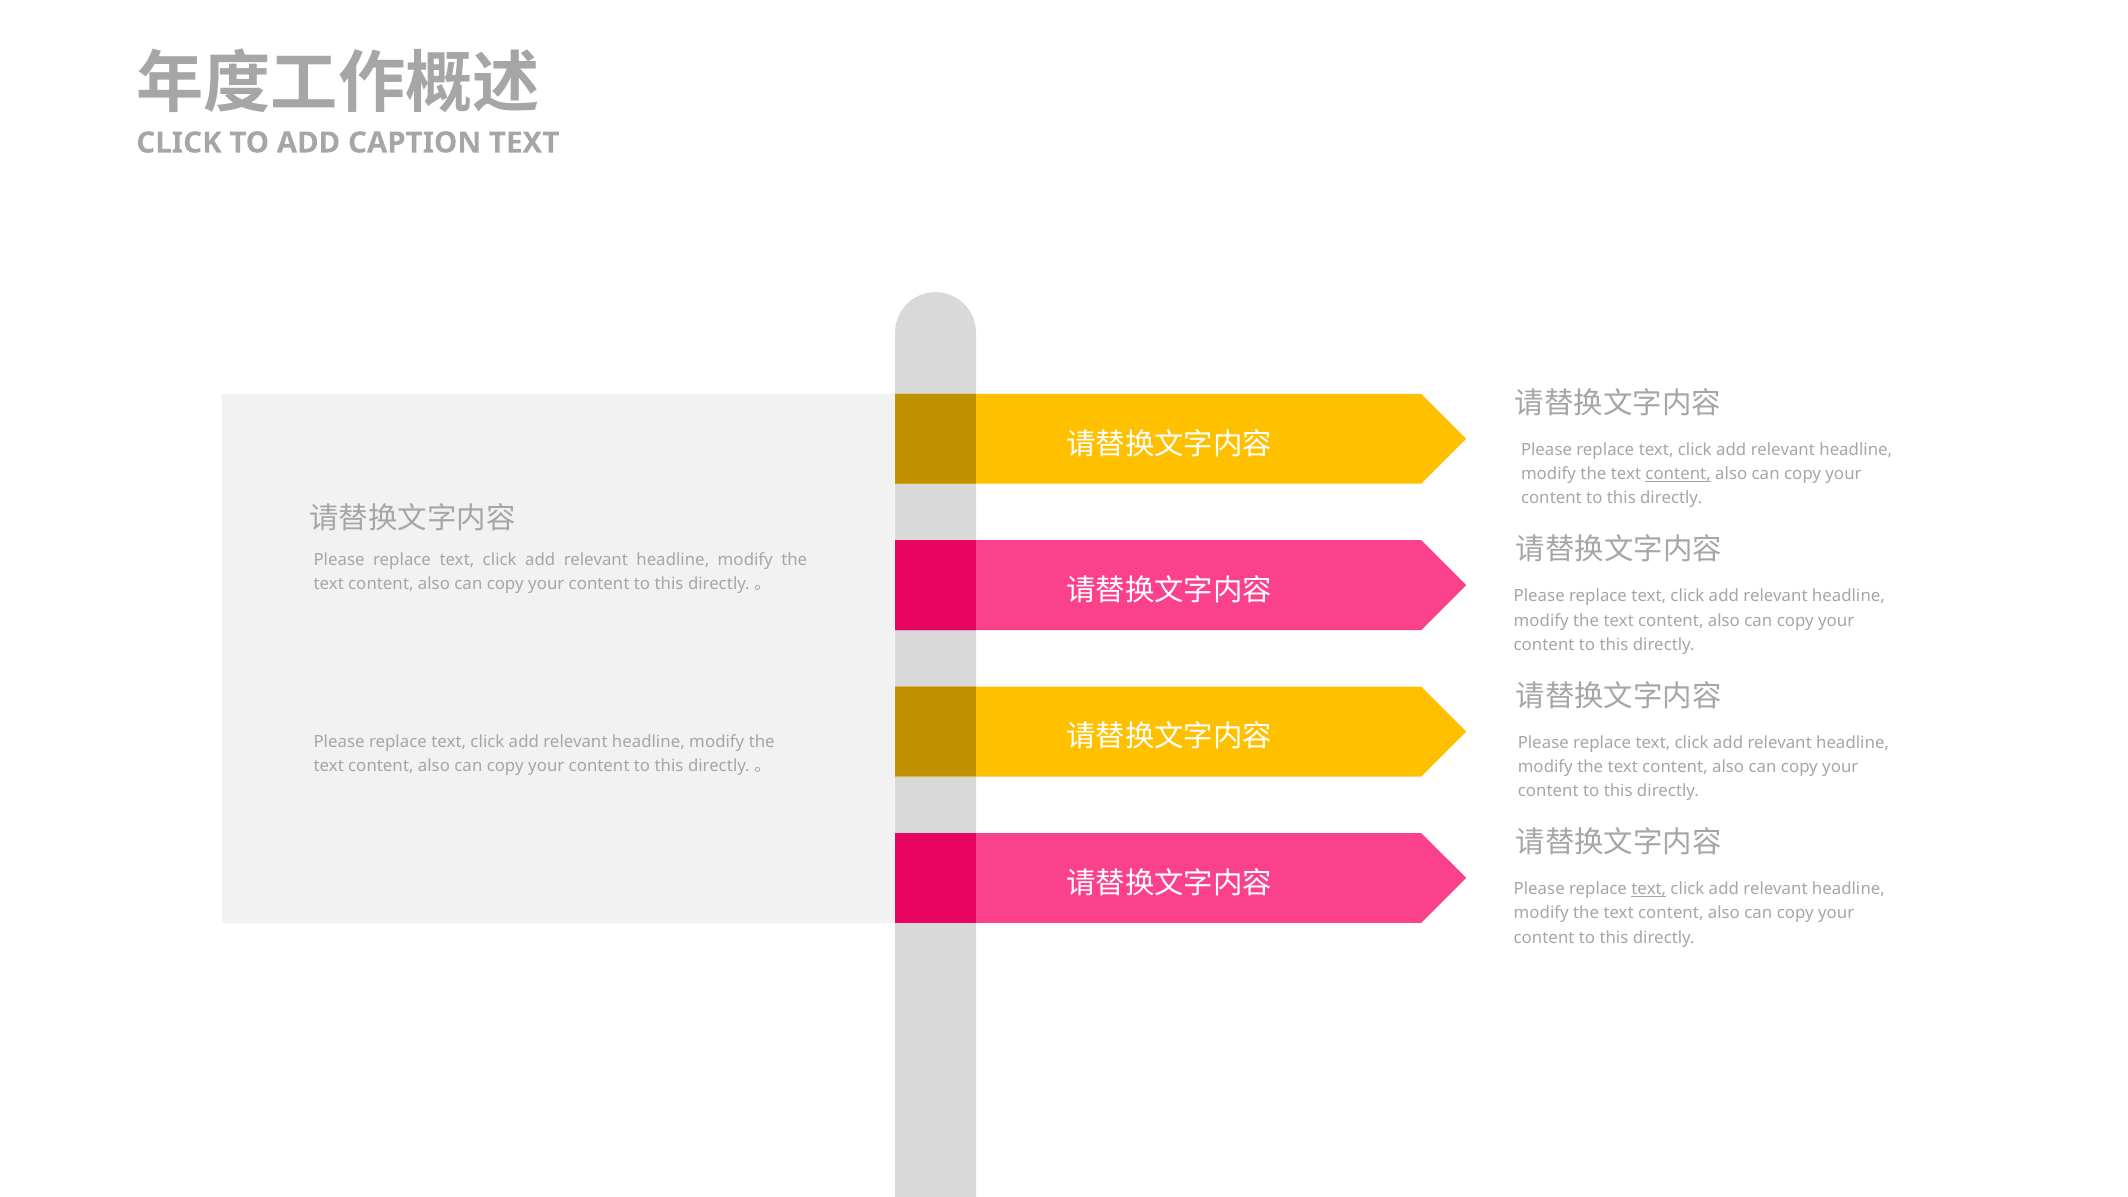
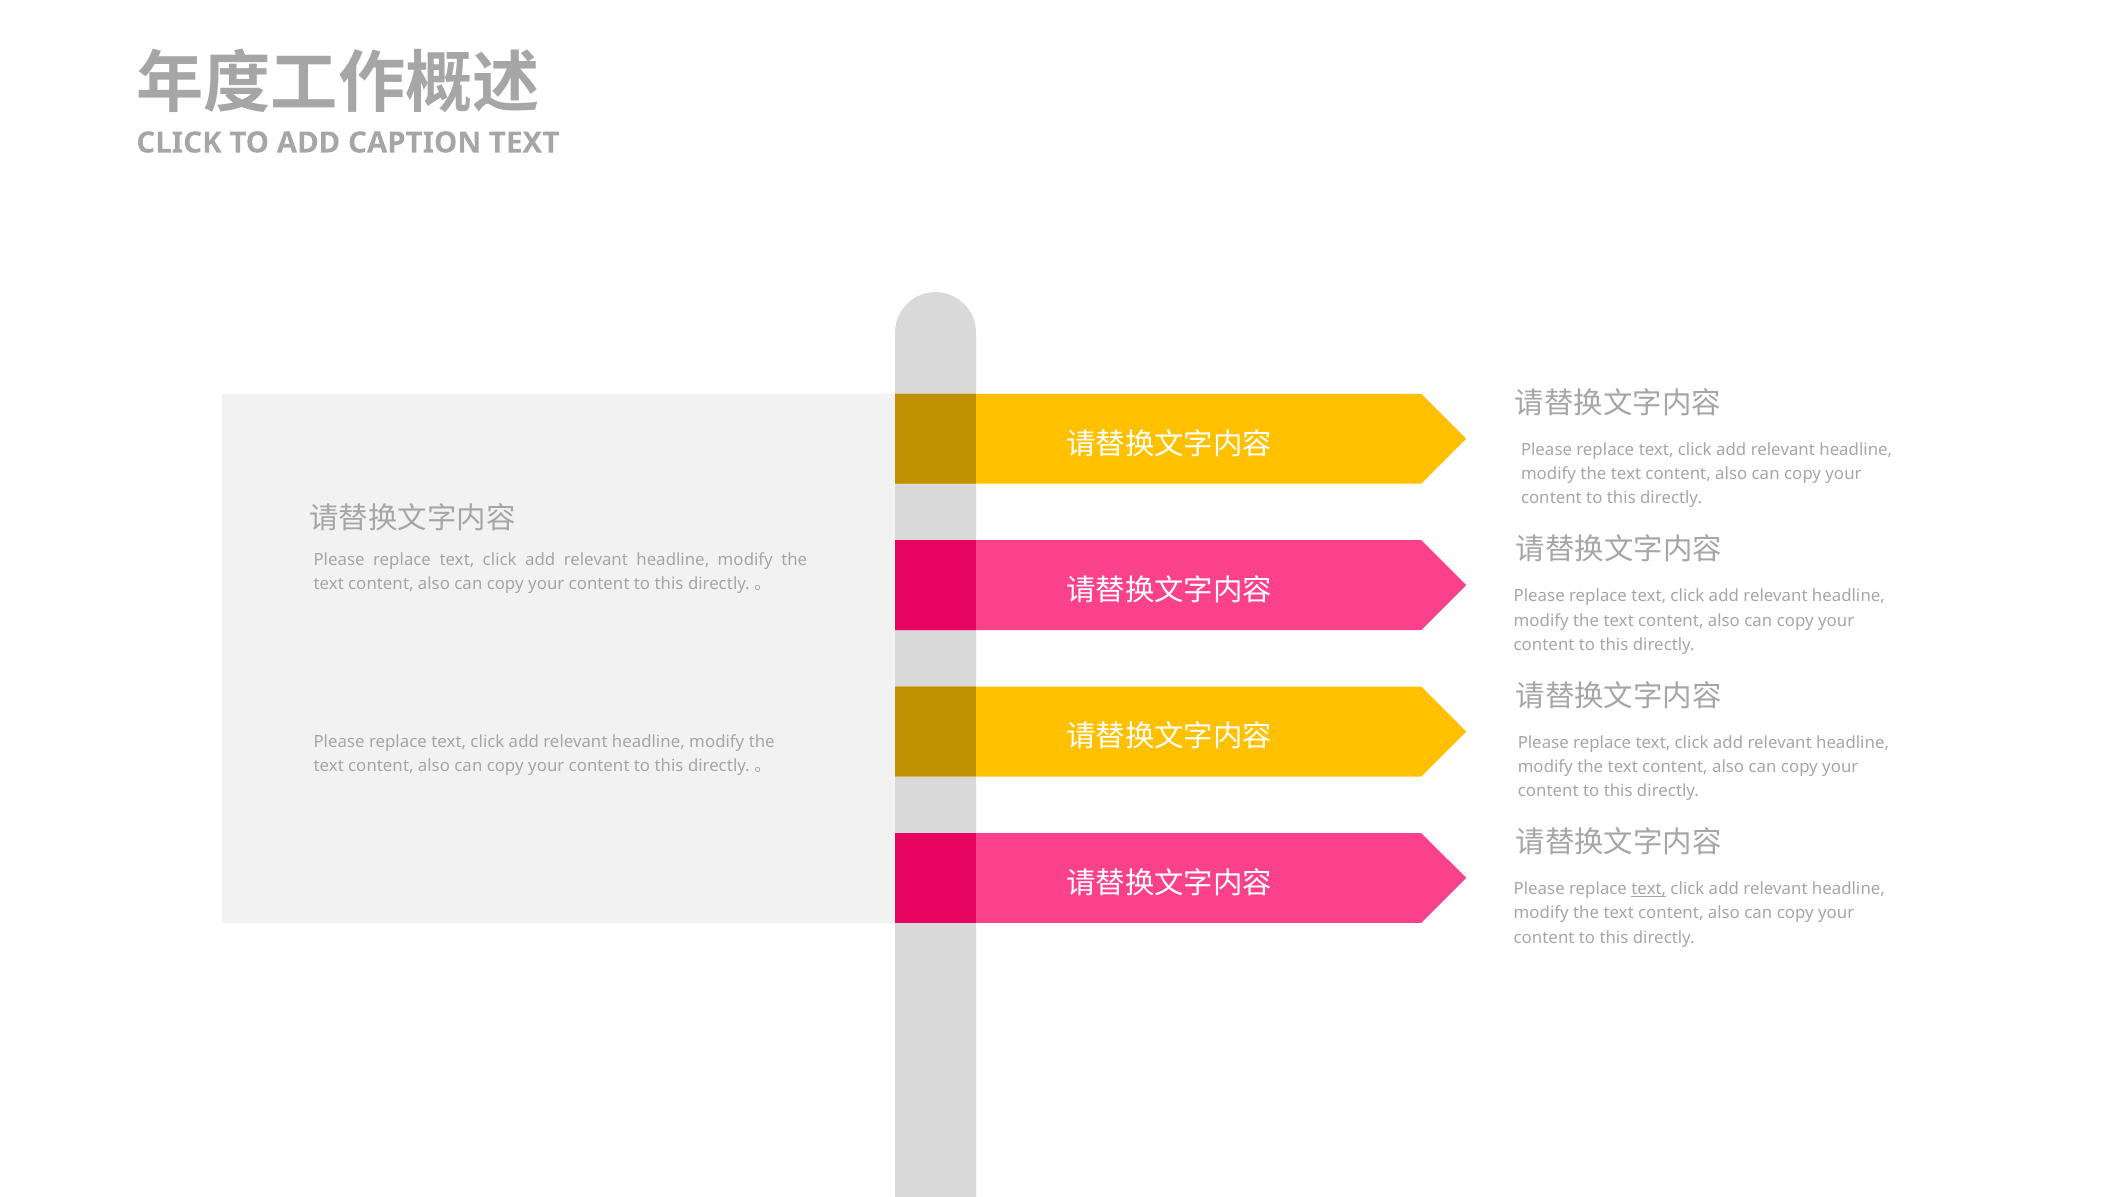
content underline: present -> none (1678, 474)
